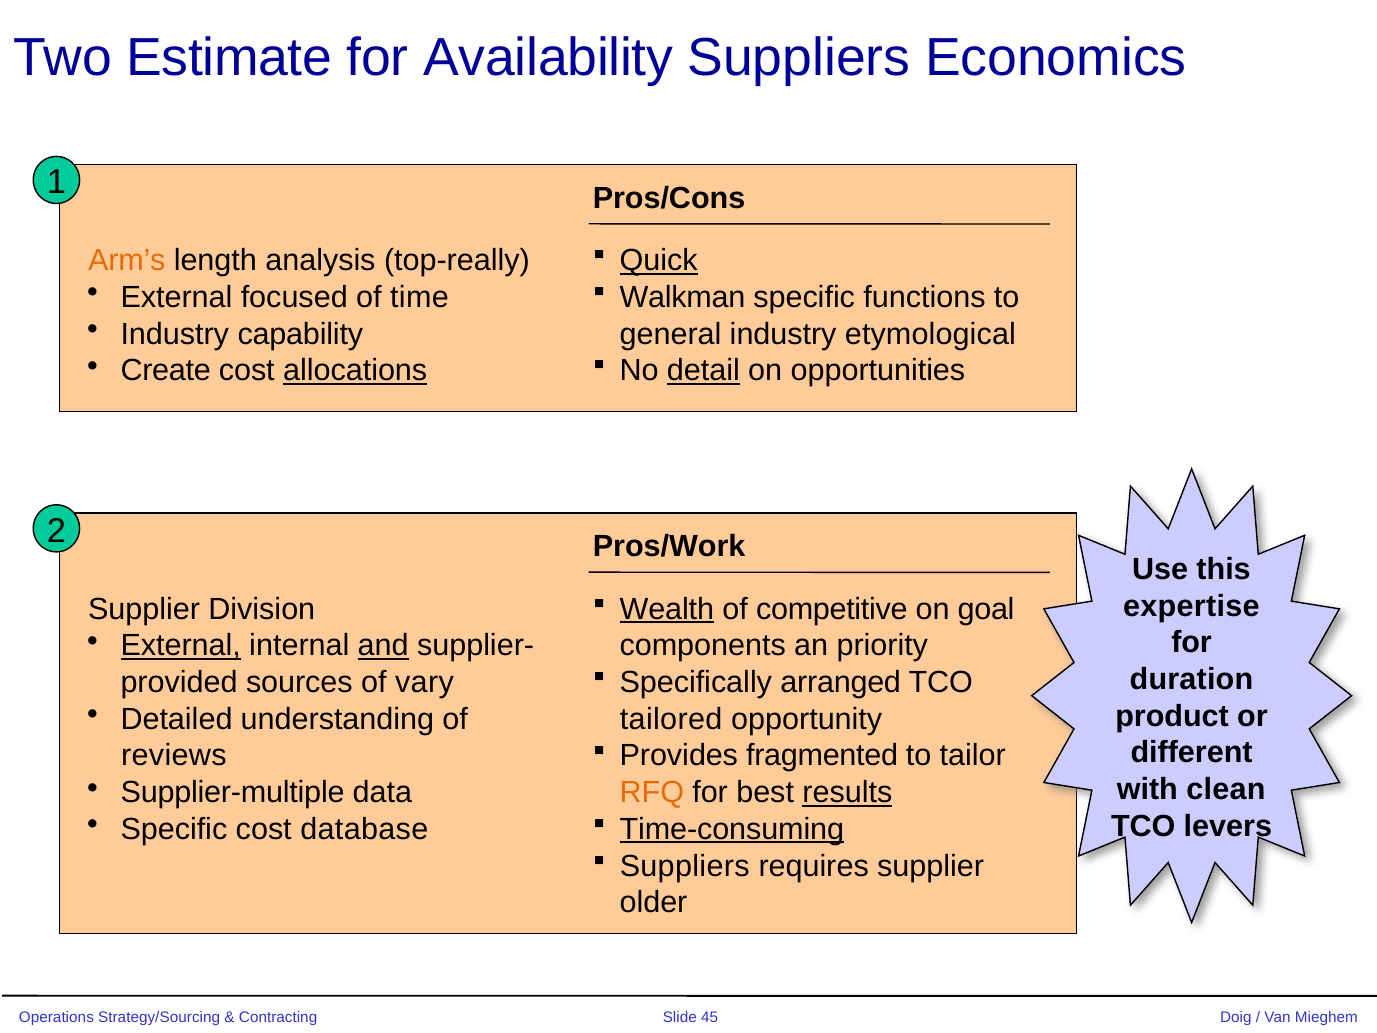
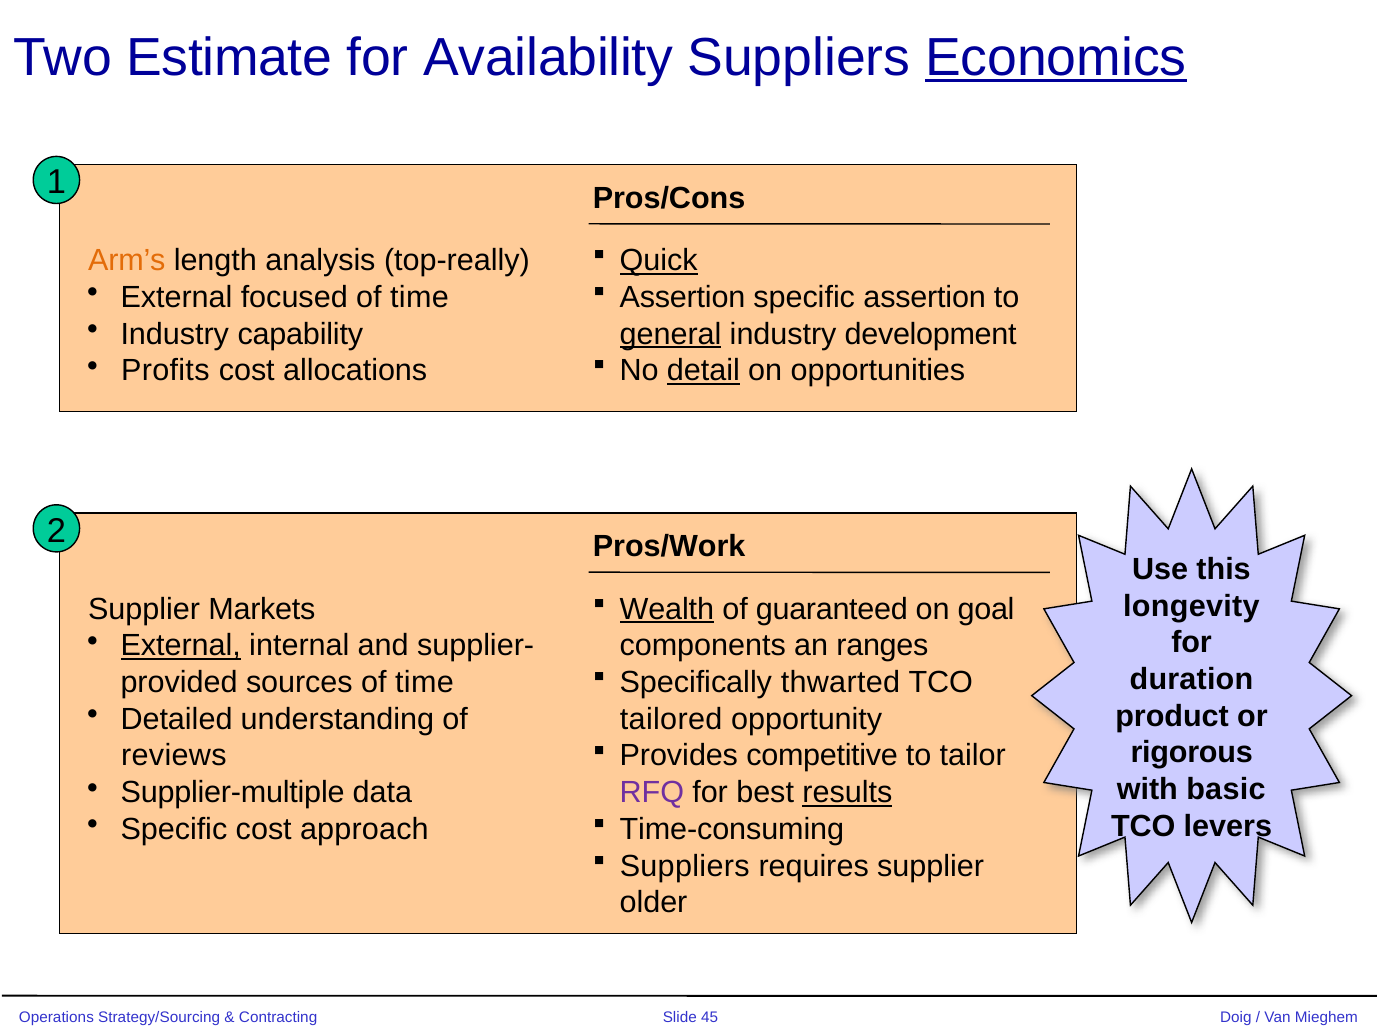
Economics underline: none -> present (1056, 57)
Walkman: Walkman -> Assertion (682, 297)
specific functions: functions -> assertion (925, 297)
general underline: none -> present (671, 334)
etymological: etymological -> development (931, 334)
Create: Create -> Profits (165, 371)
allocations underline: present -> none (355, 371)
expertise: expertise -> longevity (1191, 606)
competitive: competitive -> guaranteed (832, 609)
Division: Division -> Markets (262, 609)
priority: priority -> ranges (882, 646)
and underline: present -> none (383, 646)
arranged: arranged -> thwarted (840, 682)
sources of vary: vary -> time (424, 682)
different: different -> rigorous (1192, 753)
fragmented: fragmented -> competitive (822, 756)
clean: clean -> basic (1226, 789)
RFQ colour: orange -> purple (652, 792)
Time-consuming underline: present -> none (732, 829)
database: database -> approach (364, 829)
